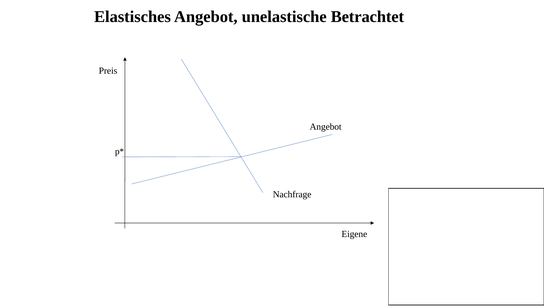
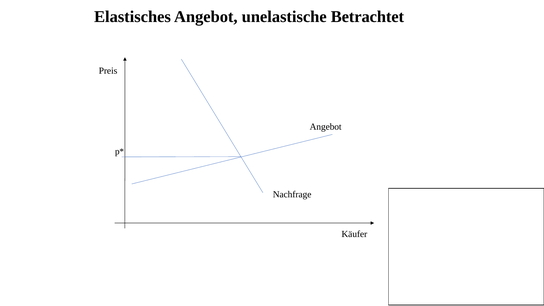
Eigene: Eigene -> Käufer (354, 234)
